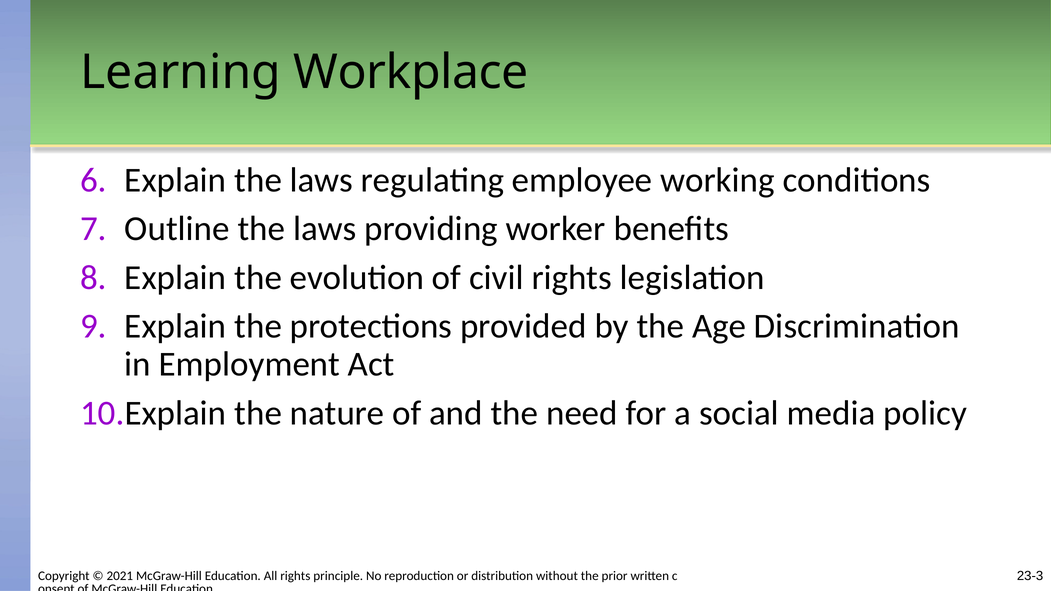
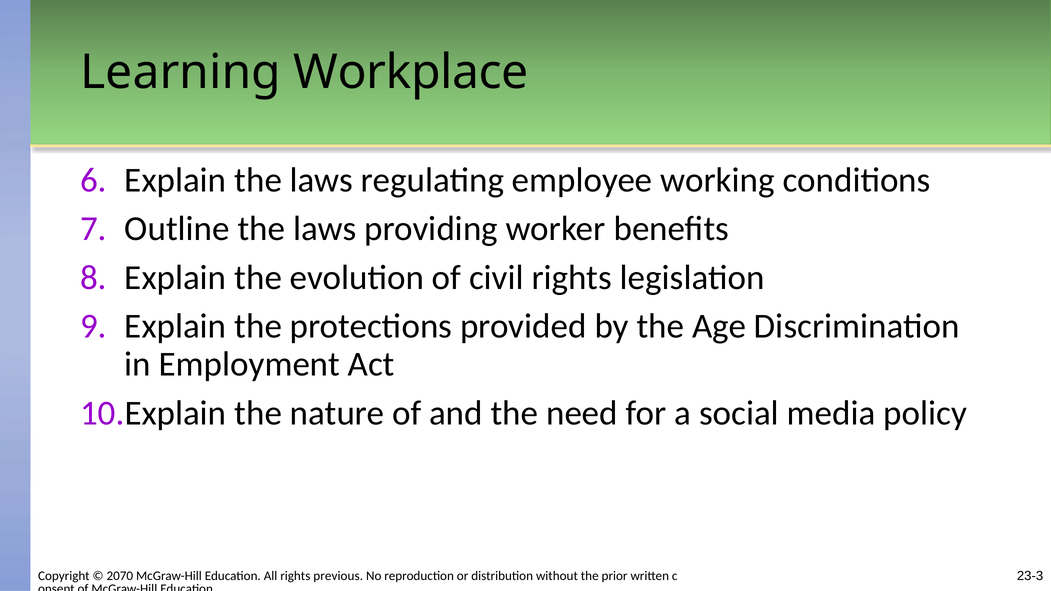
2021: 2021 -> 2070 (120, 576)
principle: principle -> previous (338, 576)
